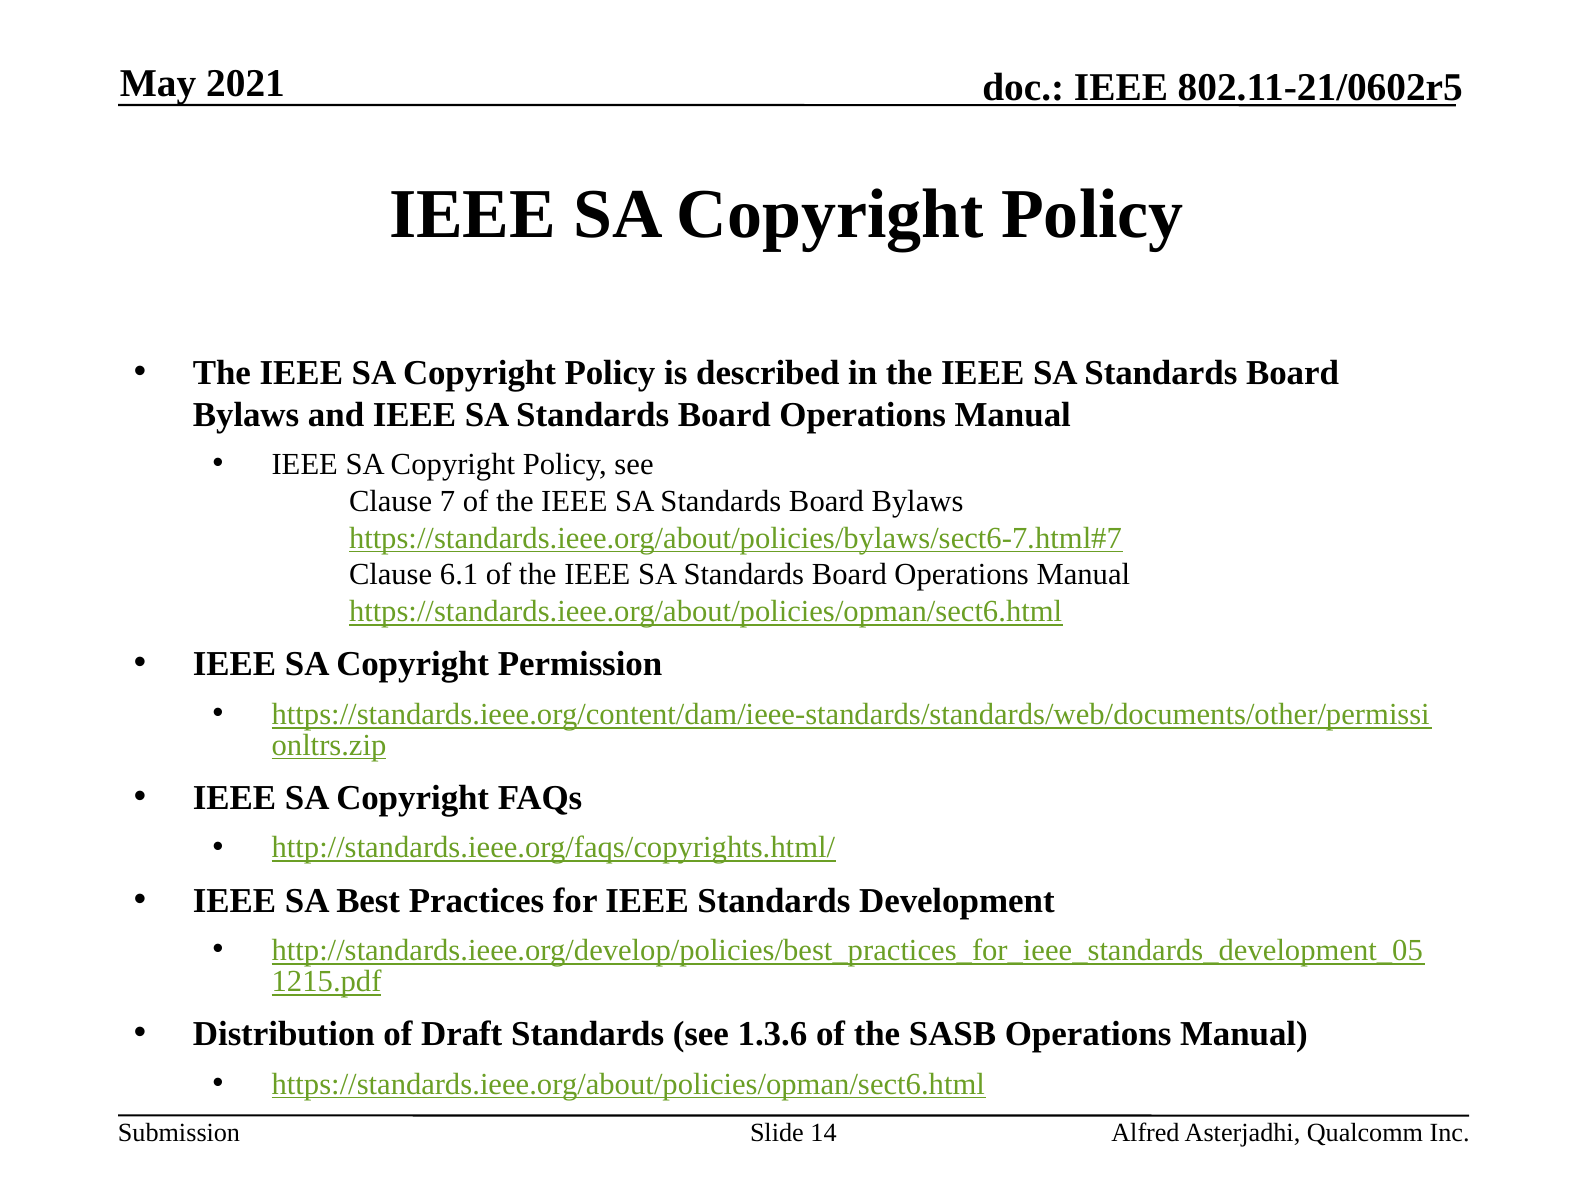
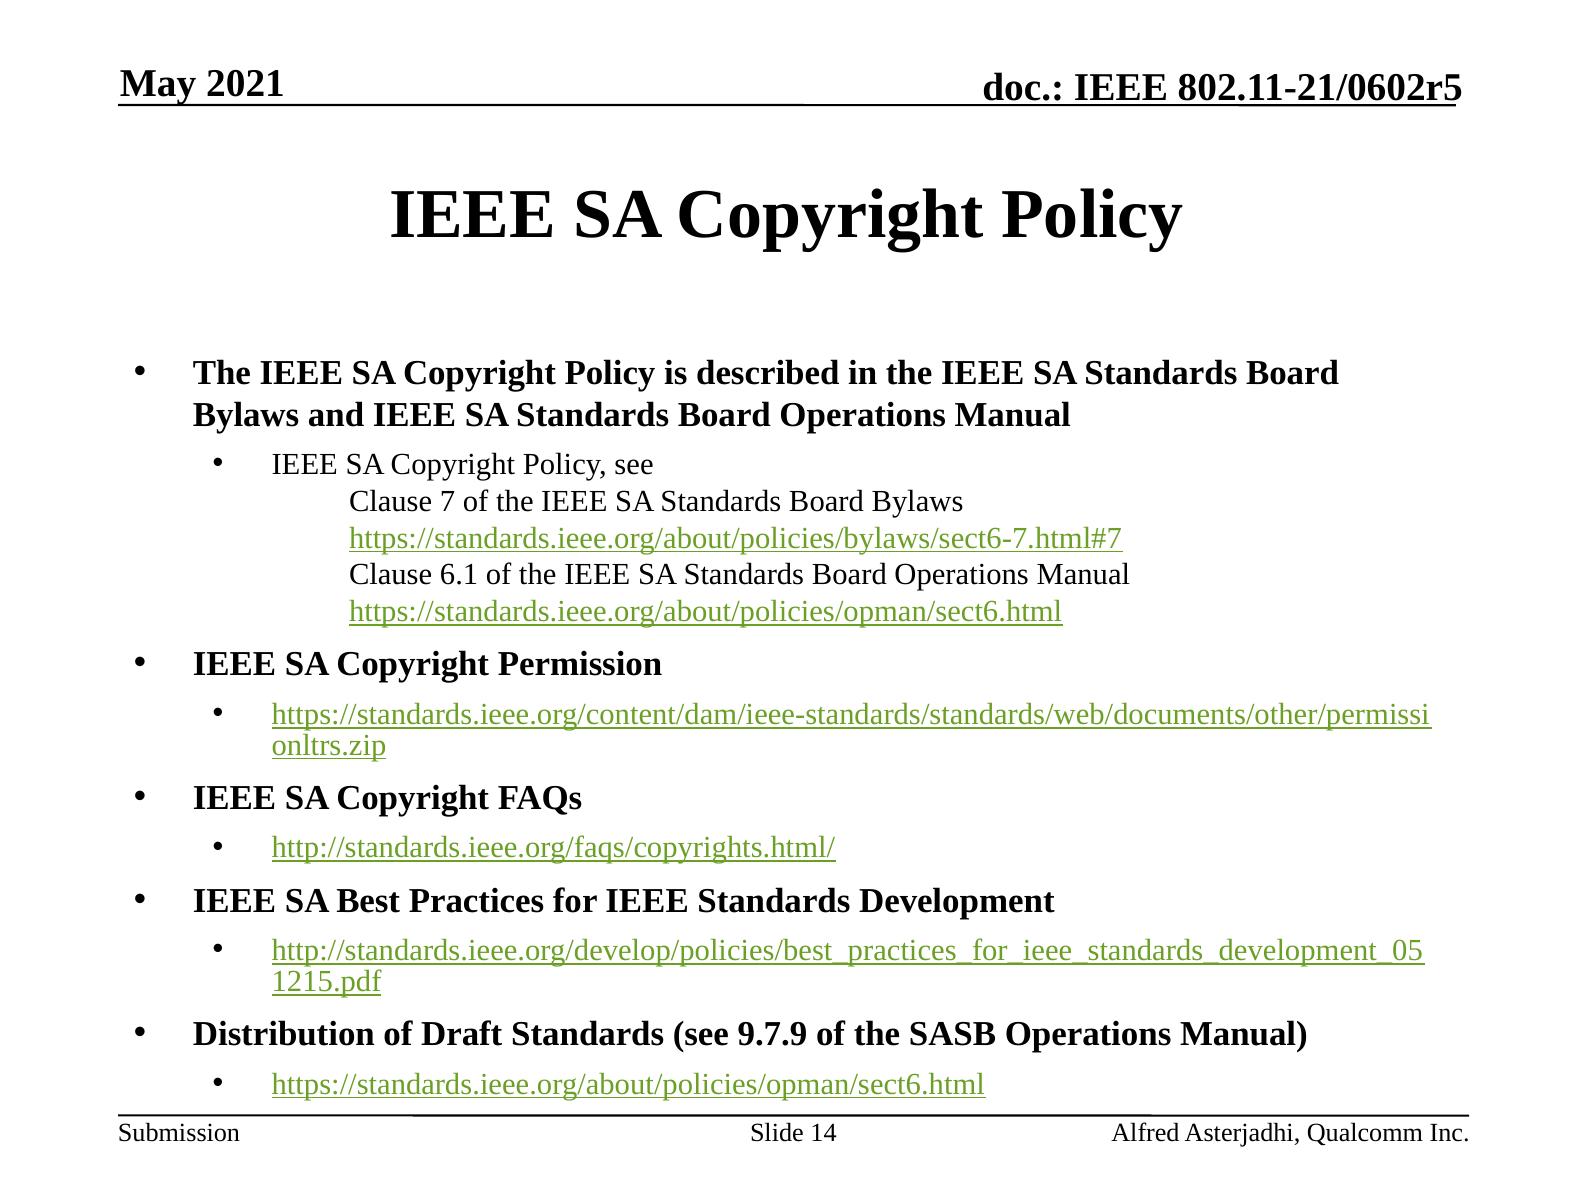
1.3.6: 1.3.6 -> 9.7.9 (772, 1034)
